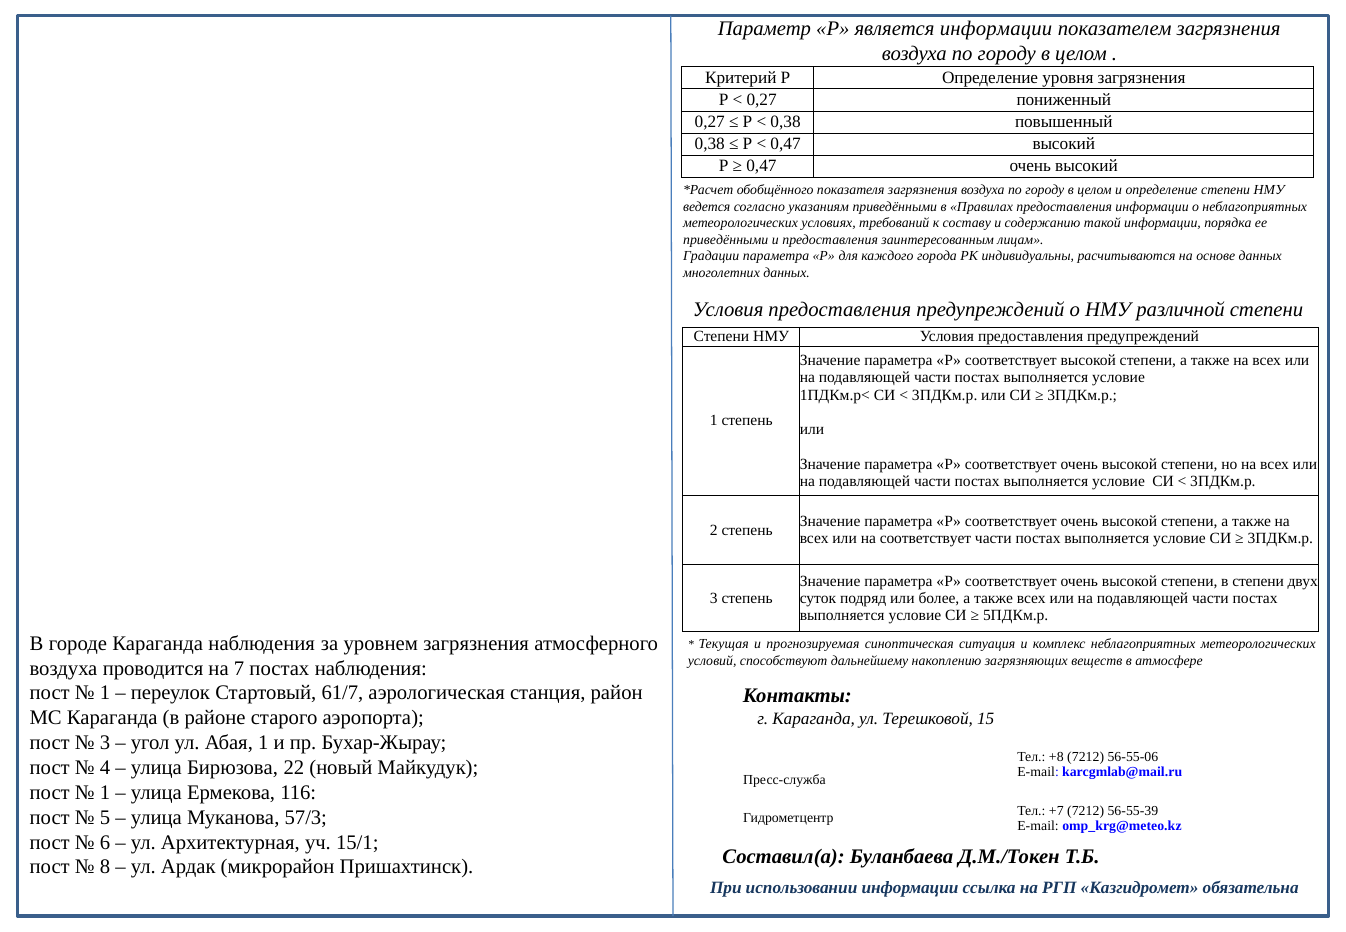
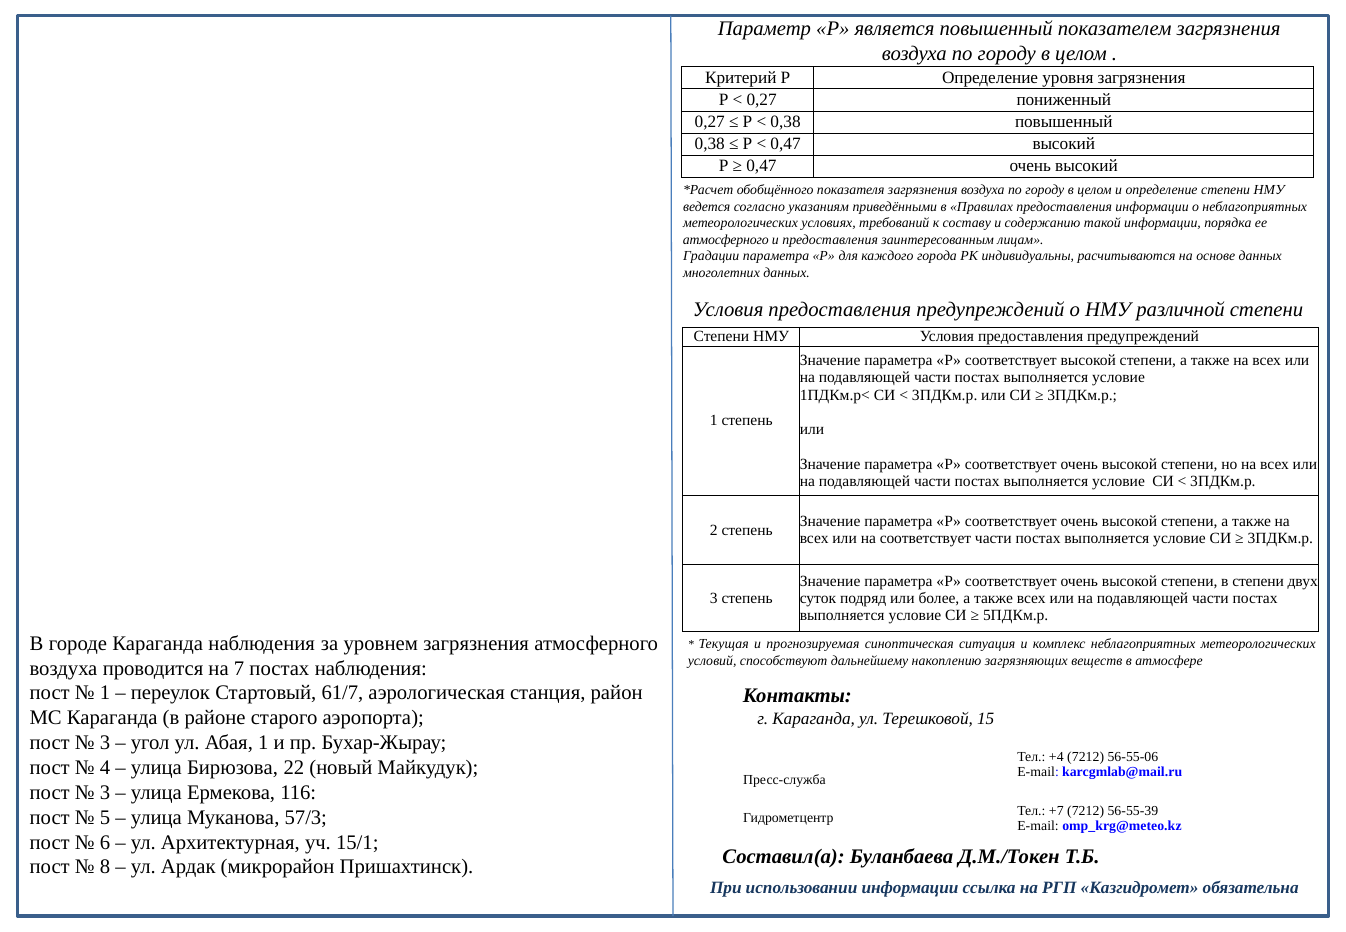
является информации: информации -> повышенный (996, 29)
приведёнными: приведёнными -> атмосферного (726, 240)
+8: +8 -> +4 (1056, 757)
1: 1 -> 3 (105, 792)
